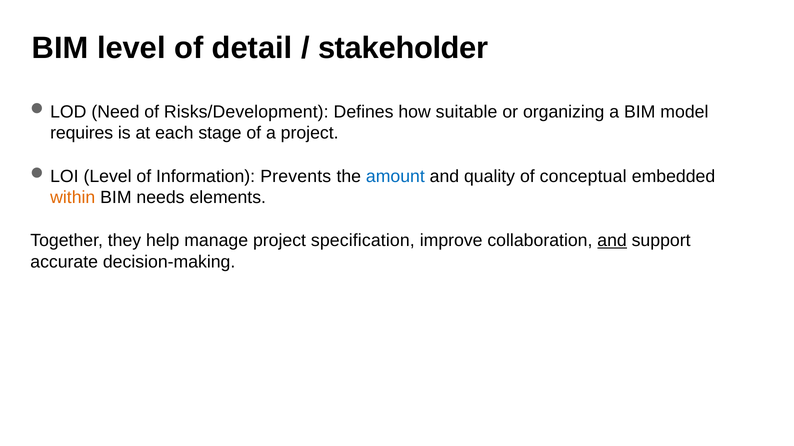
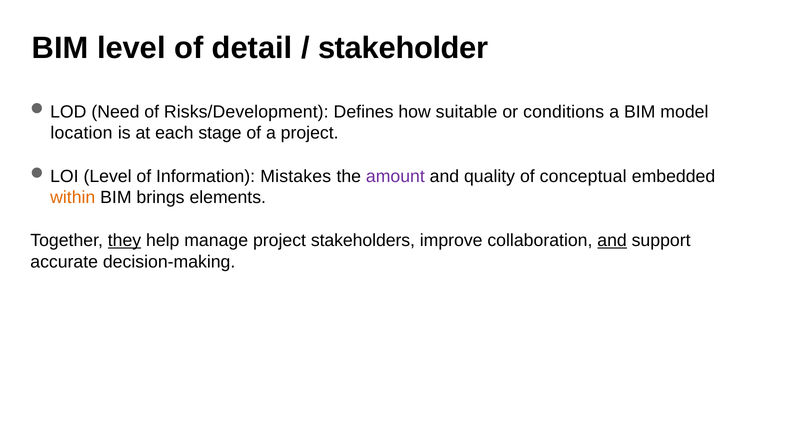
organizing: organizing -> conditions (564, 112)
requires: requires -> location (81, 133)
Prevents: Prevents -> Mistakes (296, 176)
amount colour: blue -> purple (395, 176)
needs: needs -> brings (161, 198)
they underline: none -> present (124, 241)
specification: specification -> stakeholders (363, 241)
